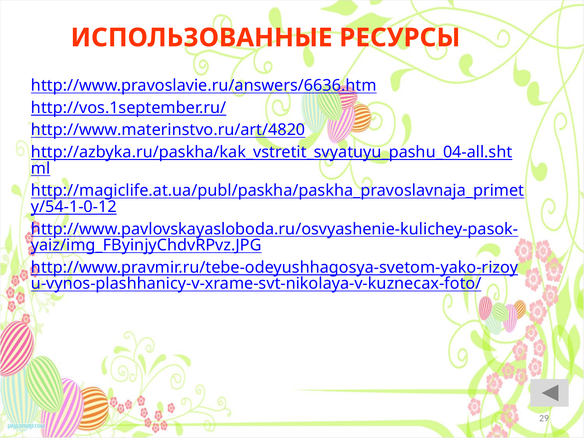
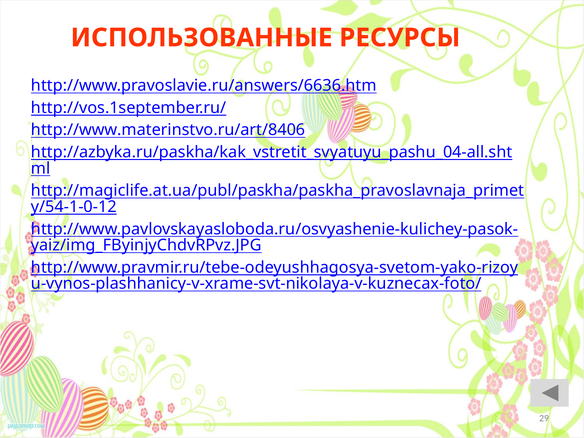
http://www.materinstvo.ru/art/4820: http://www.materinstvo.ru/art/4820 -> http://www.materinstvo.ru/art/8406 (168, 130)
